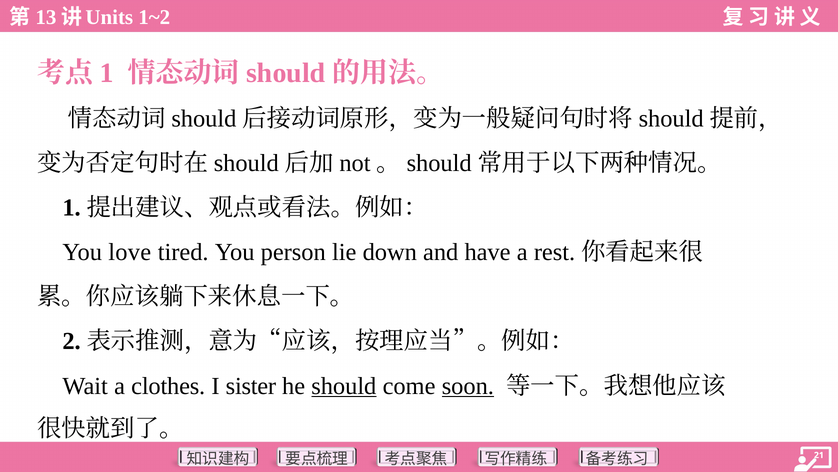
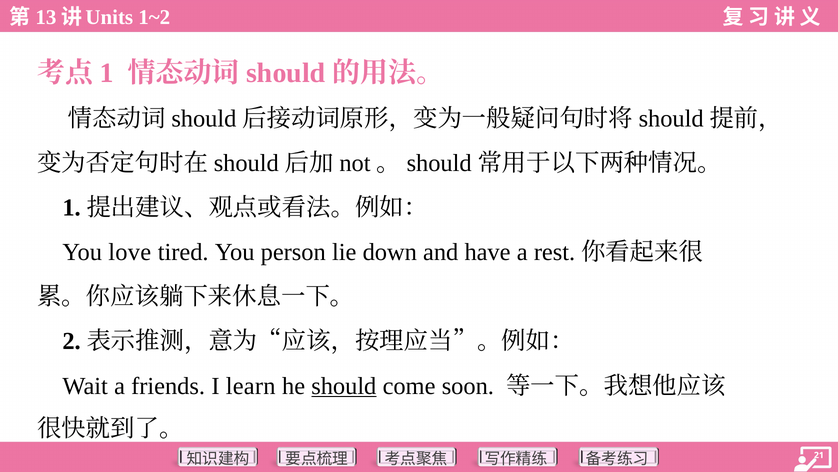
clothes: clothes -> friends (168, 385)
sister: sister -> learn (251, 385)
soon underline: present -> none (468, 385)
